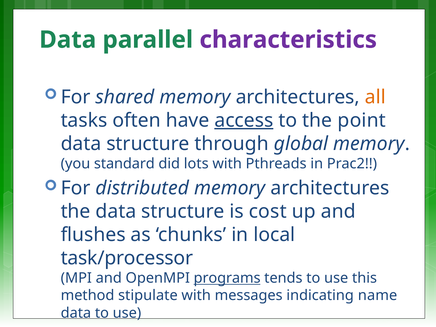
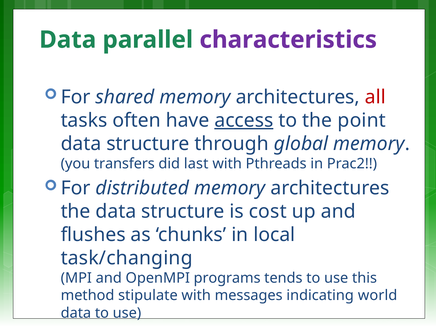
all colour: orange -> red (375, 97)
standard: standard -> transfers (124, 164)
lots: lots -> last (196, 164)
task/processor: task/processor -> task/changing (127, 258)
programs underline: present -> none (227, 278)
name: name -> world (378, 295)
